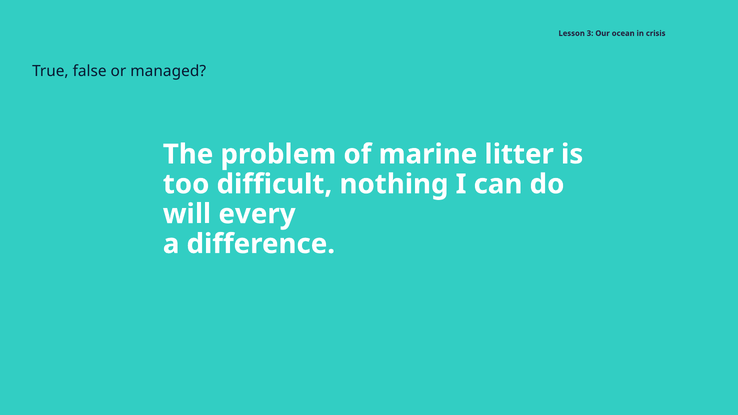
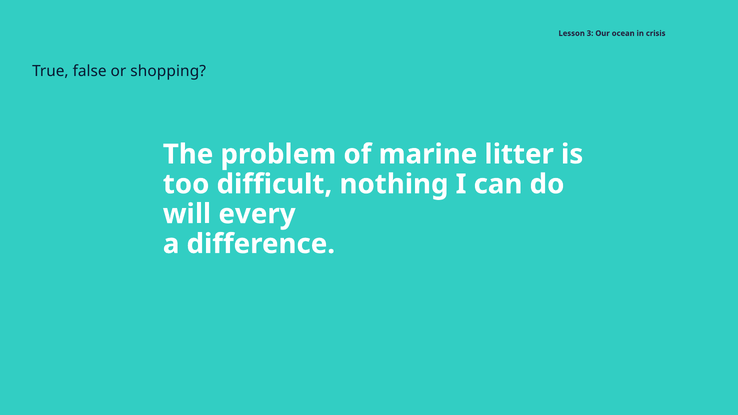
managed: managed -> shopping (168, 71)
